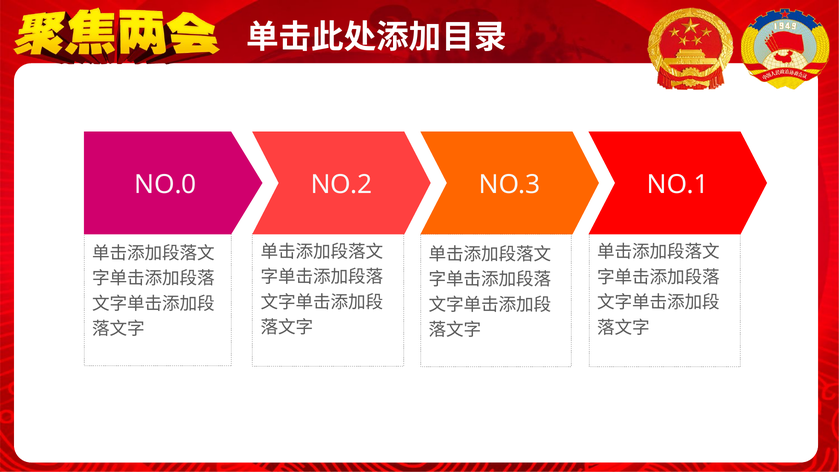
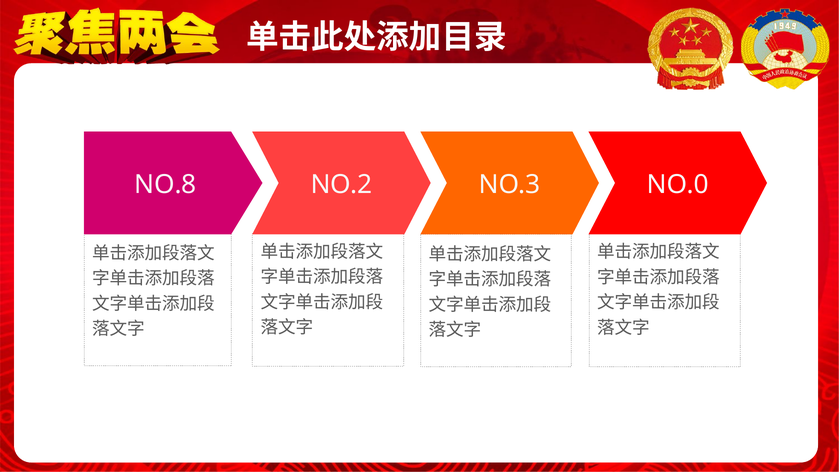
NO.0: NO.0 -> NO.8 (165, 185)
NO.1: NO.1 -> NO.0 (678, 185)
